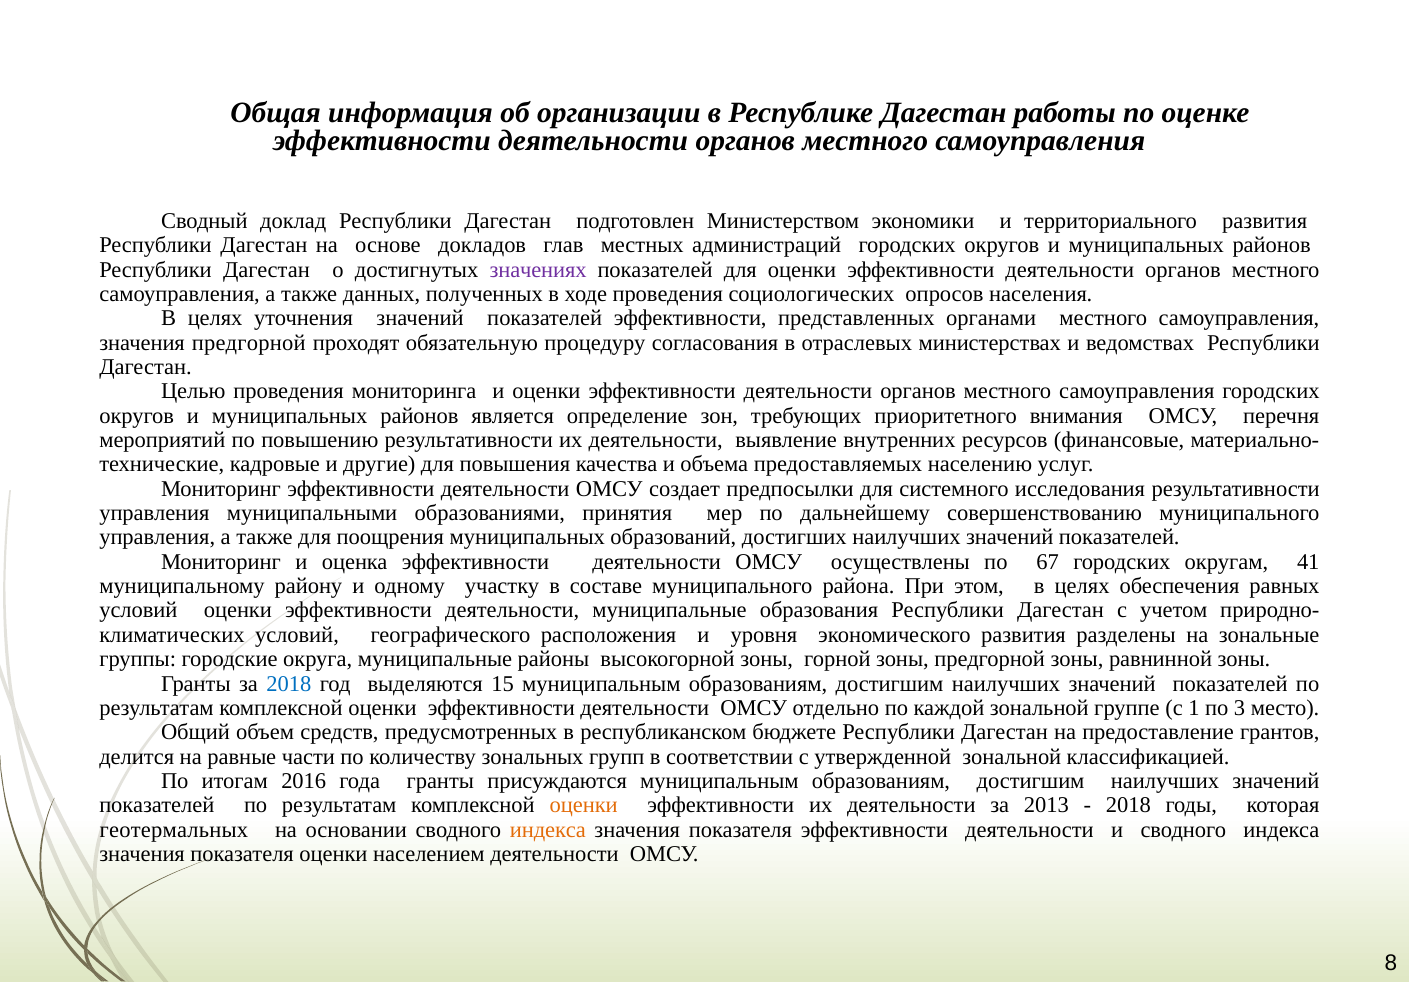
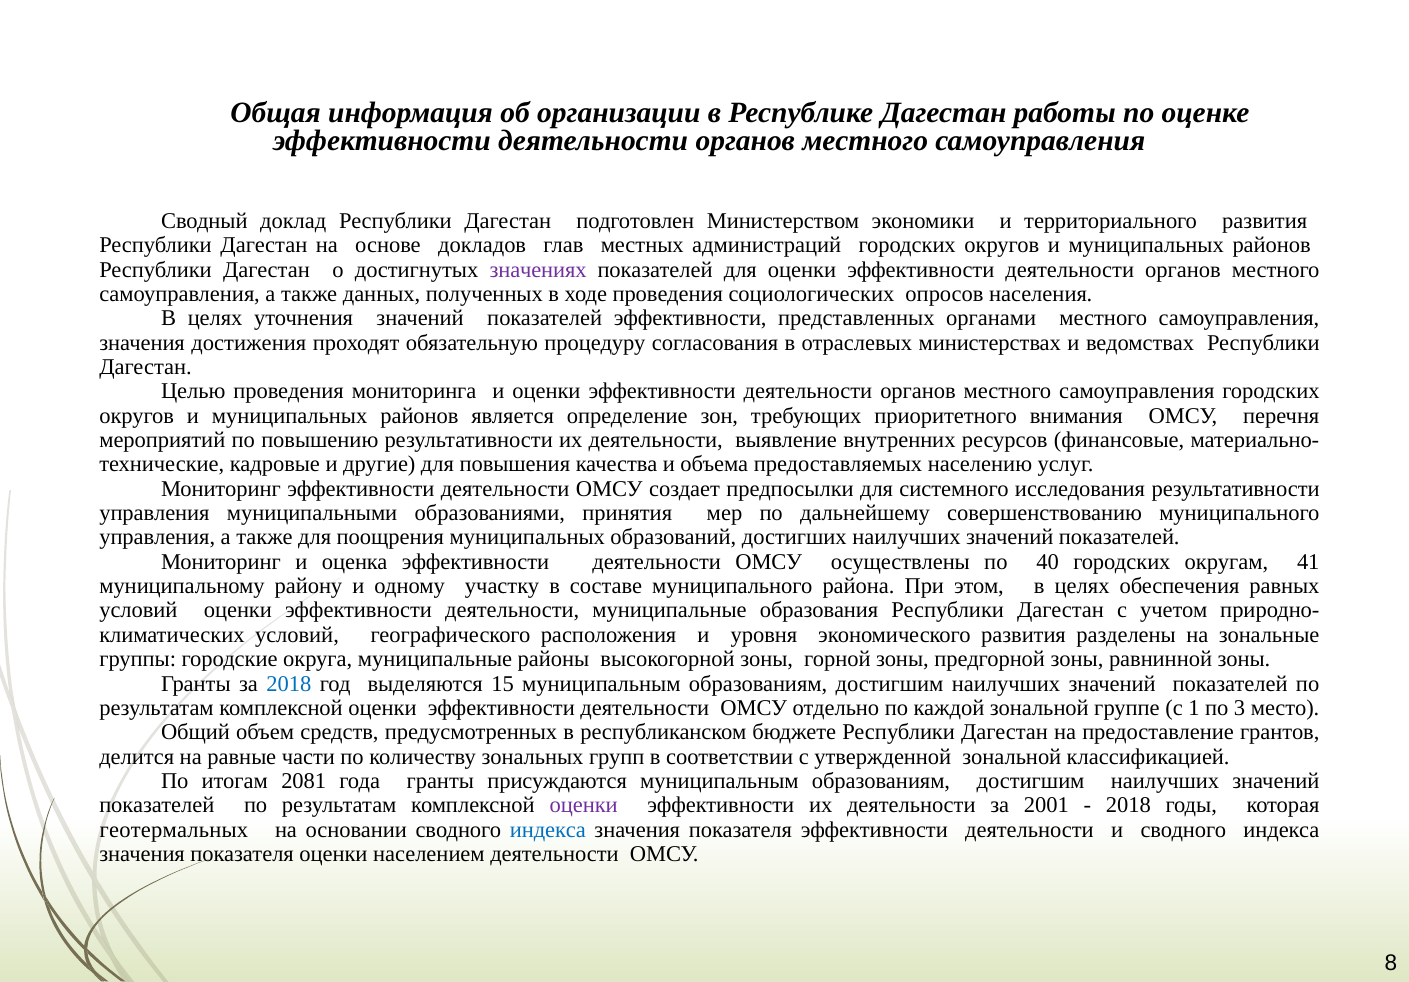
значения предгорной: предгорной -> достижения (249, 343)
67: 67 -> 40 (1048, 562)
2016: 2016 -> 2081 (304, 781)
оценки colour: orange -> purple (584, 805)
2013: 2013 -> 2001 (1046, 805)
индекса colour: orange -> blue (548, 830)
